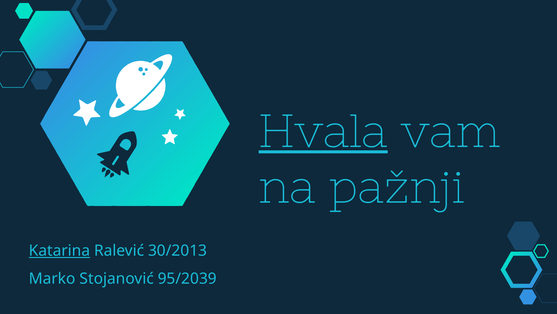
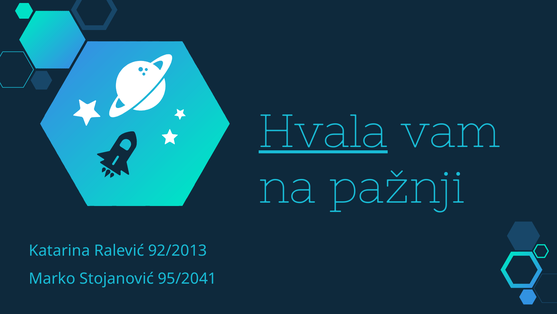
Katarina underline: present -> none (59, 250)
30/2013: 30/2013 -> 92/2013 (178, 250)
95/2039: 95/2039 -> 95/2041 (187, 278)
